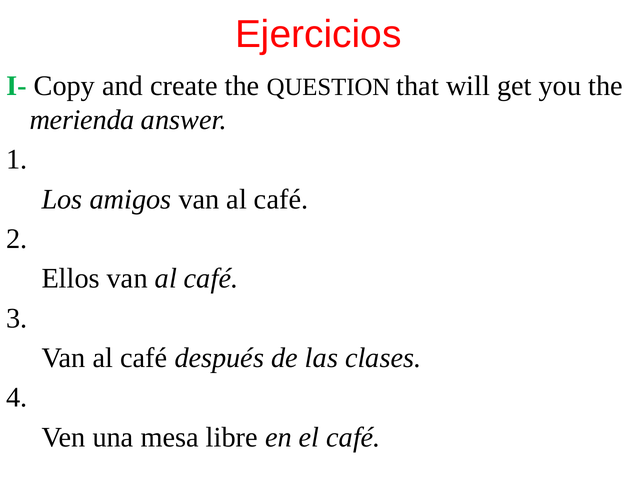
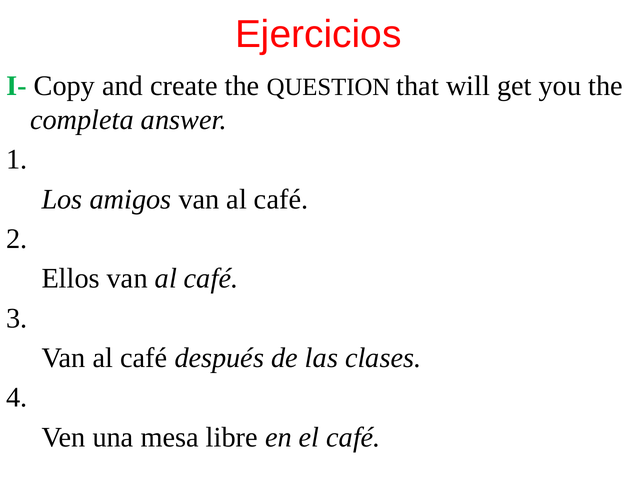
merienda: merienda -> completa (82, 120)
